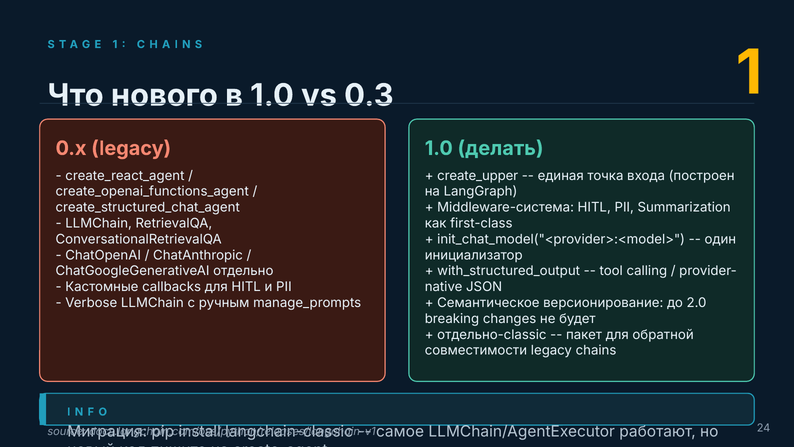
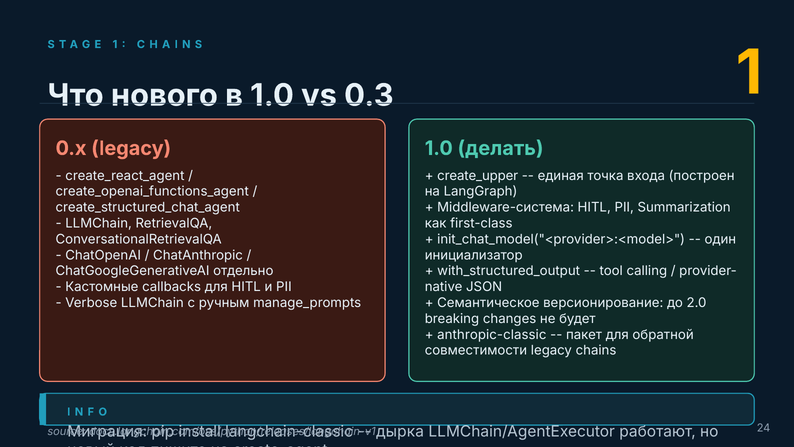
отдельно-classic: отдельно-classic -> anthropic-classic (492, 334)
самое: самое -> дырка (400, 431)
